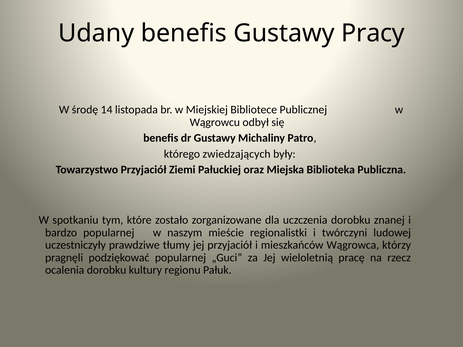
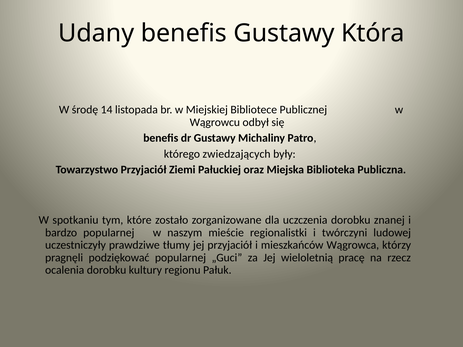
Pracy: Pracy -> Która (373, 33)
